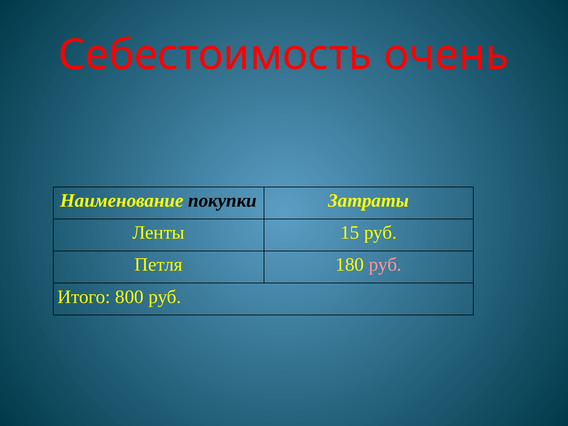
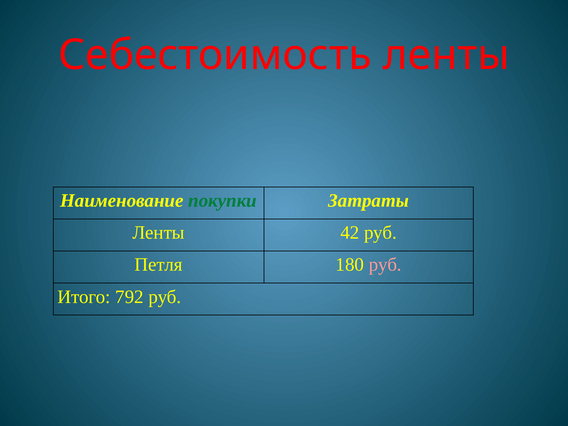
Себестоимость очень: очень -> ленты (446, 55)
покупки colour: black -> green (223, 201)
15: 15 -> 42 (350, 233)
800: 800 -> 792 (129, 297)
